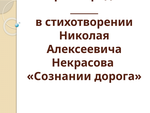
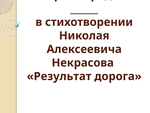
Сознании: Сознании -> Результат (59, 76)
